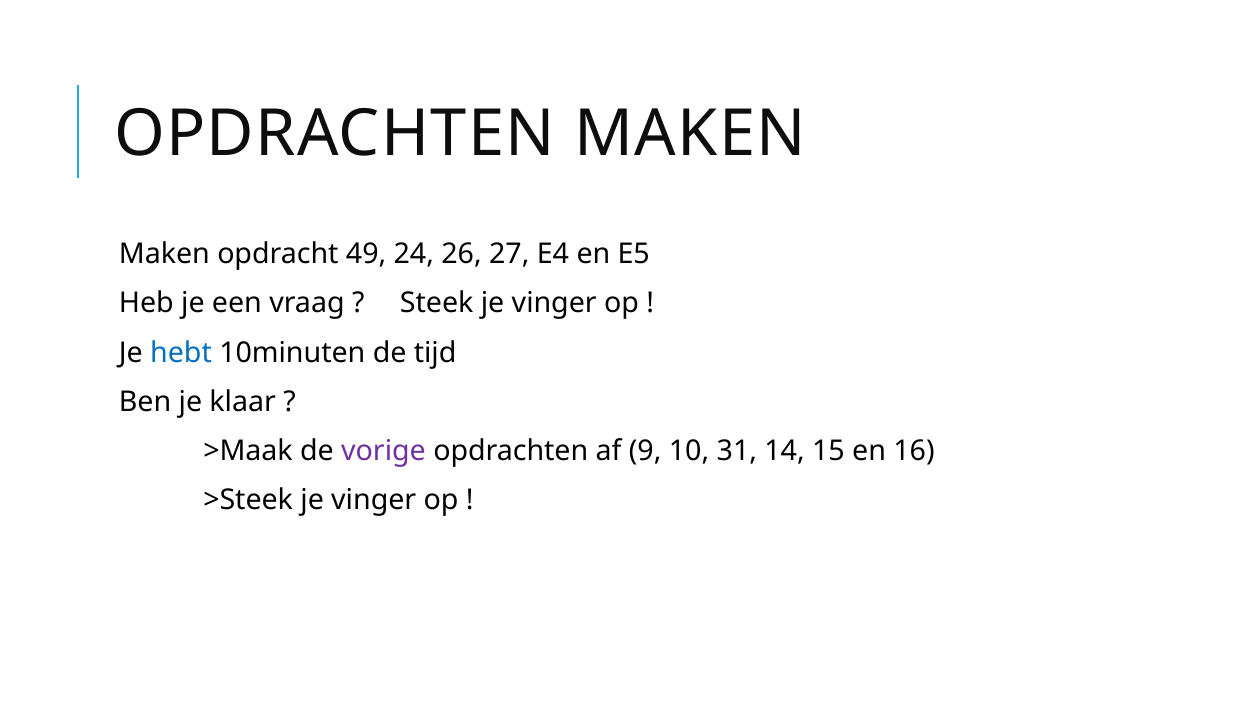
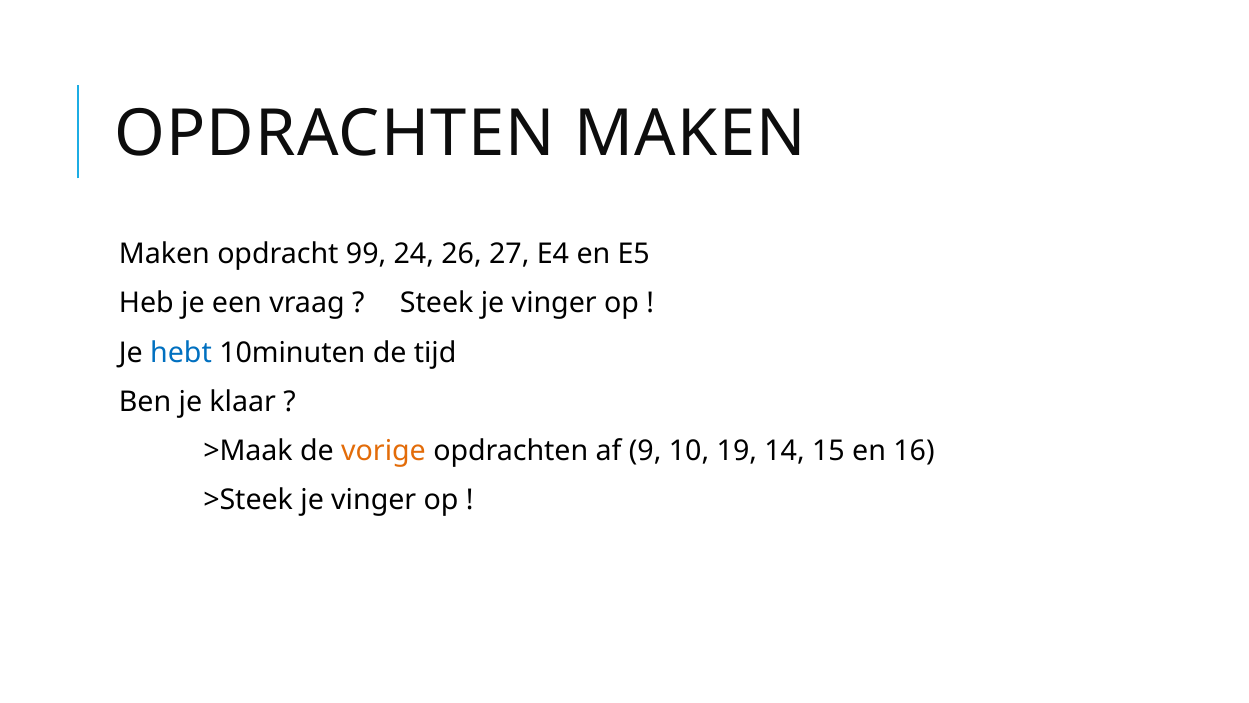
49: 49 -> 99 (366, 254)
vorige colour: purple -> orange (384, 451)
31: 31 -> 19 (737, 451)
